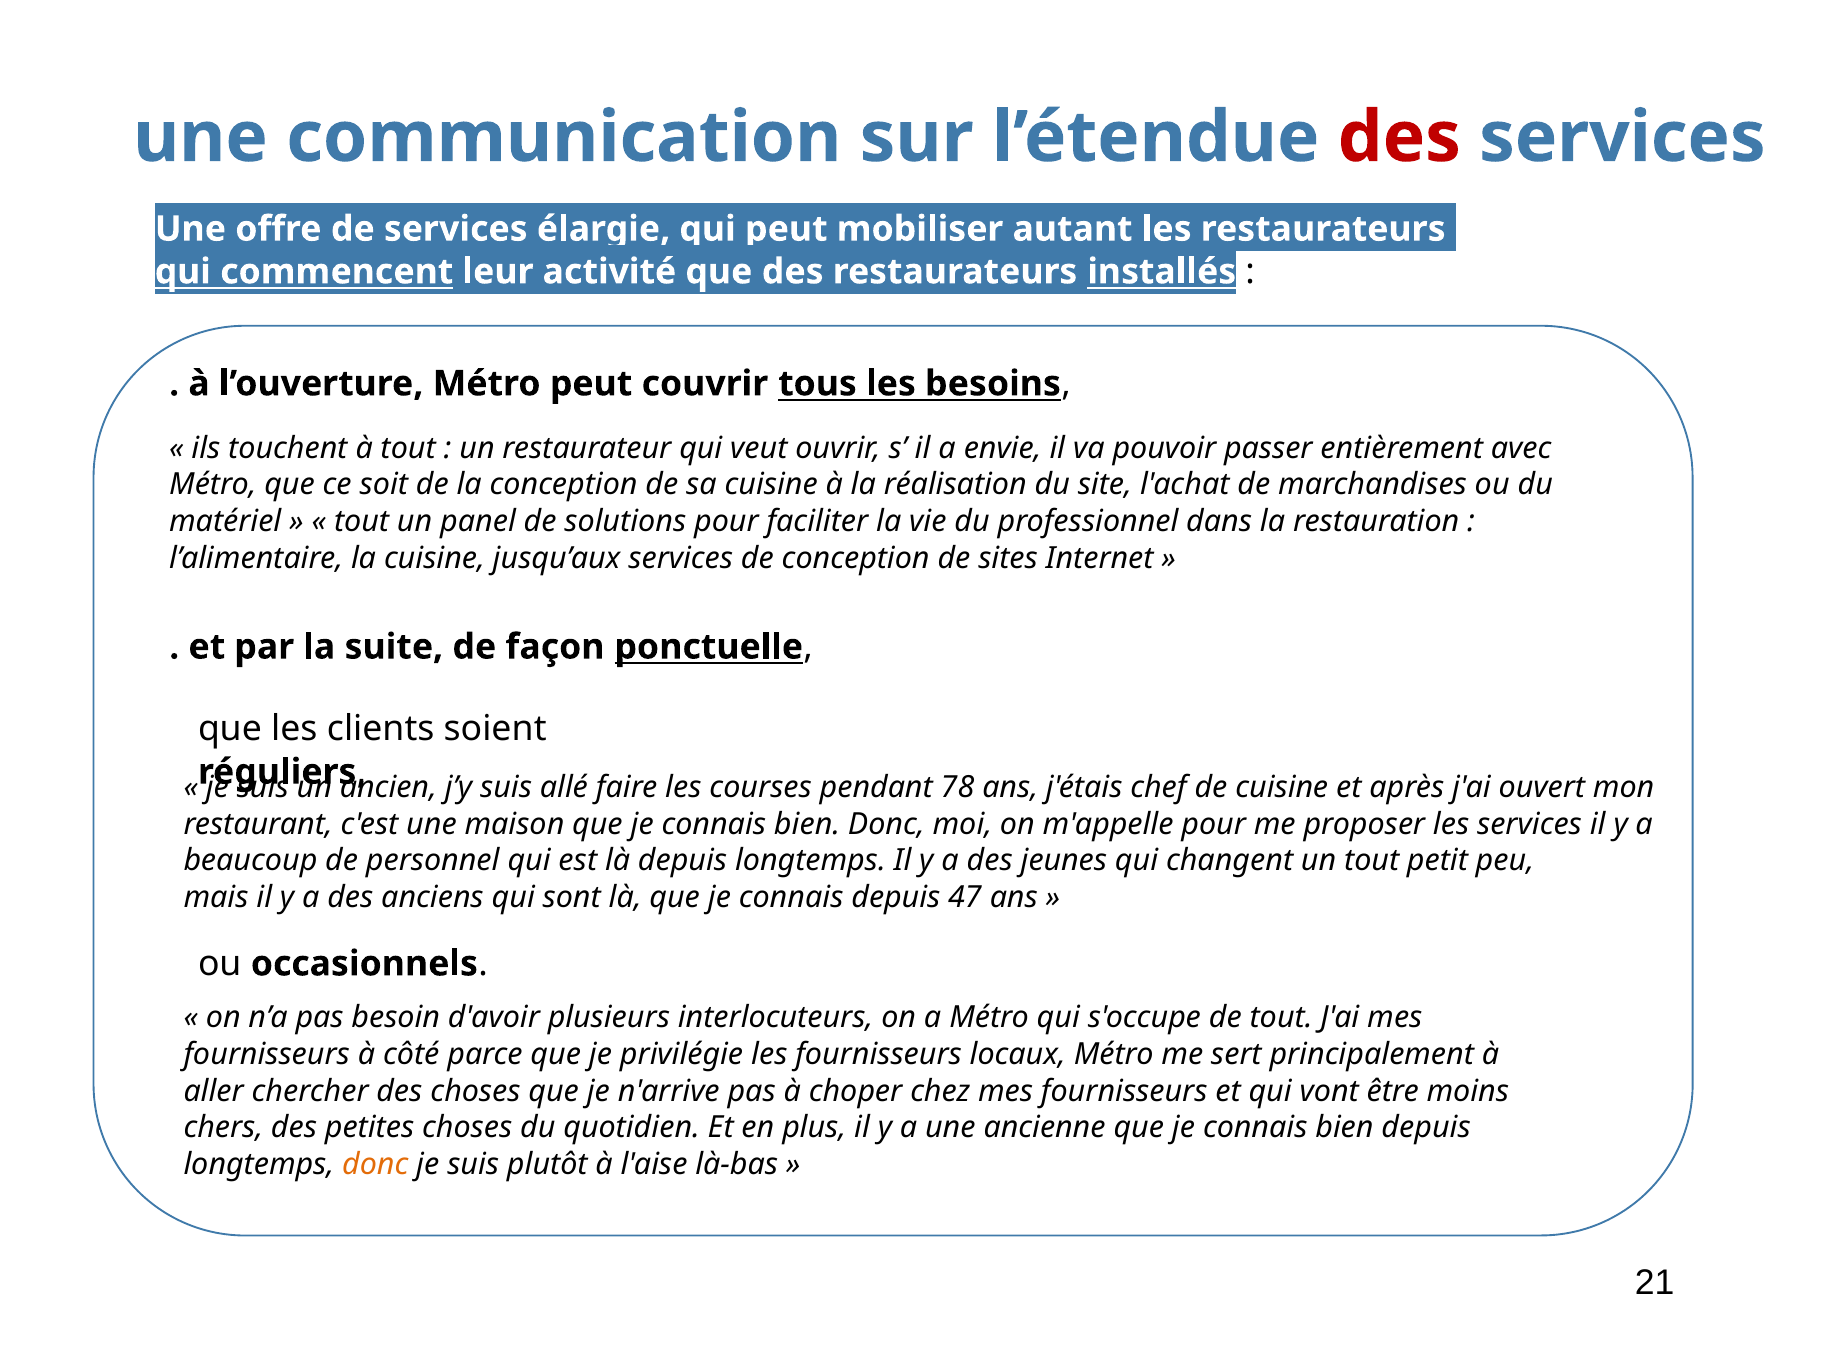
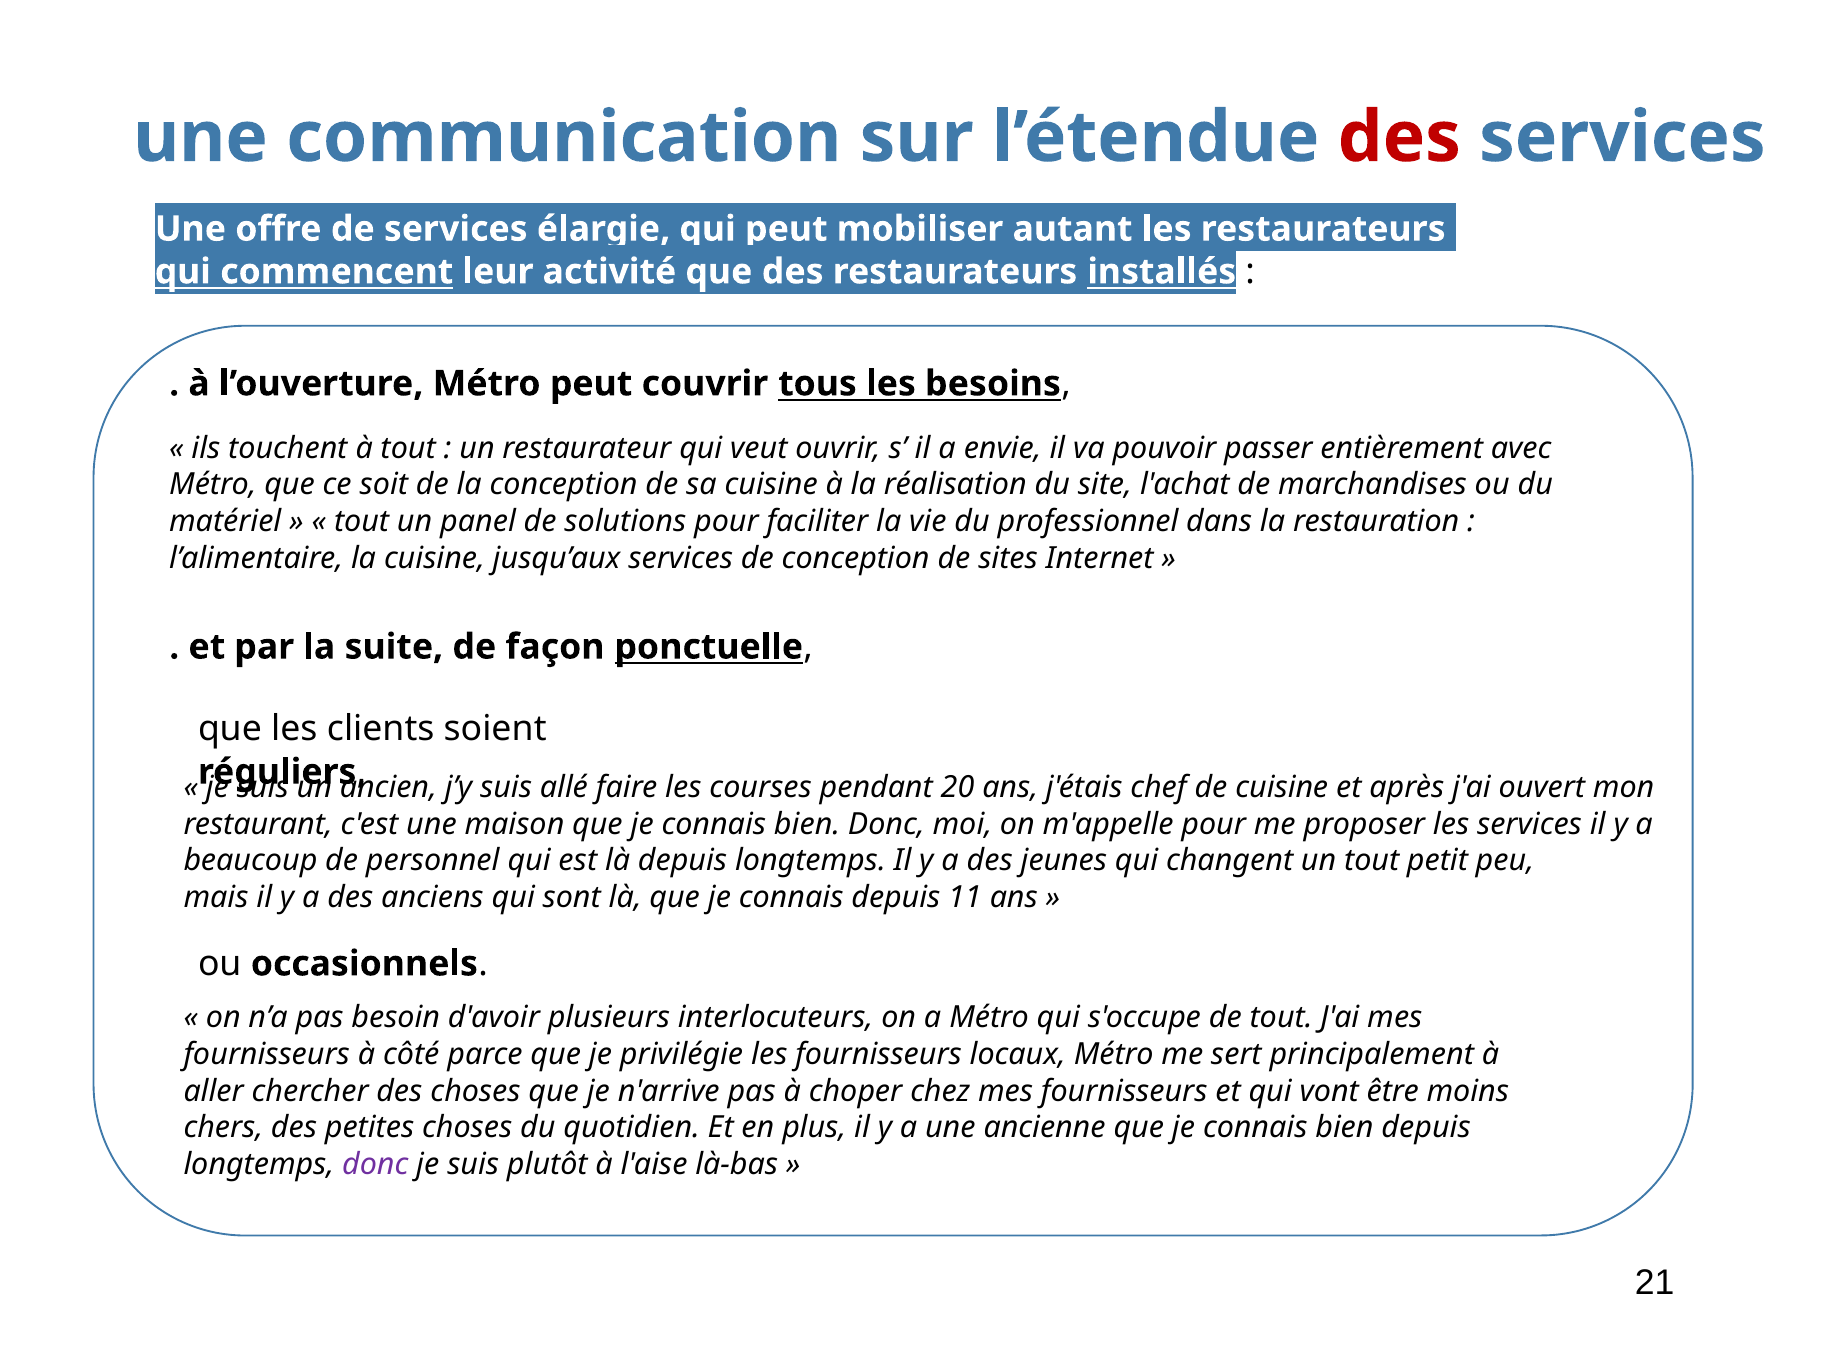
78: 78 -> 20 (957, 788)
47: 47 -> 11 (965, 897)
donc colour: orange -> purple (375, 1165)
